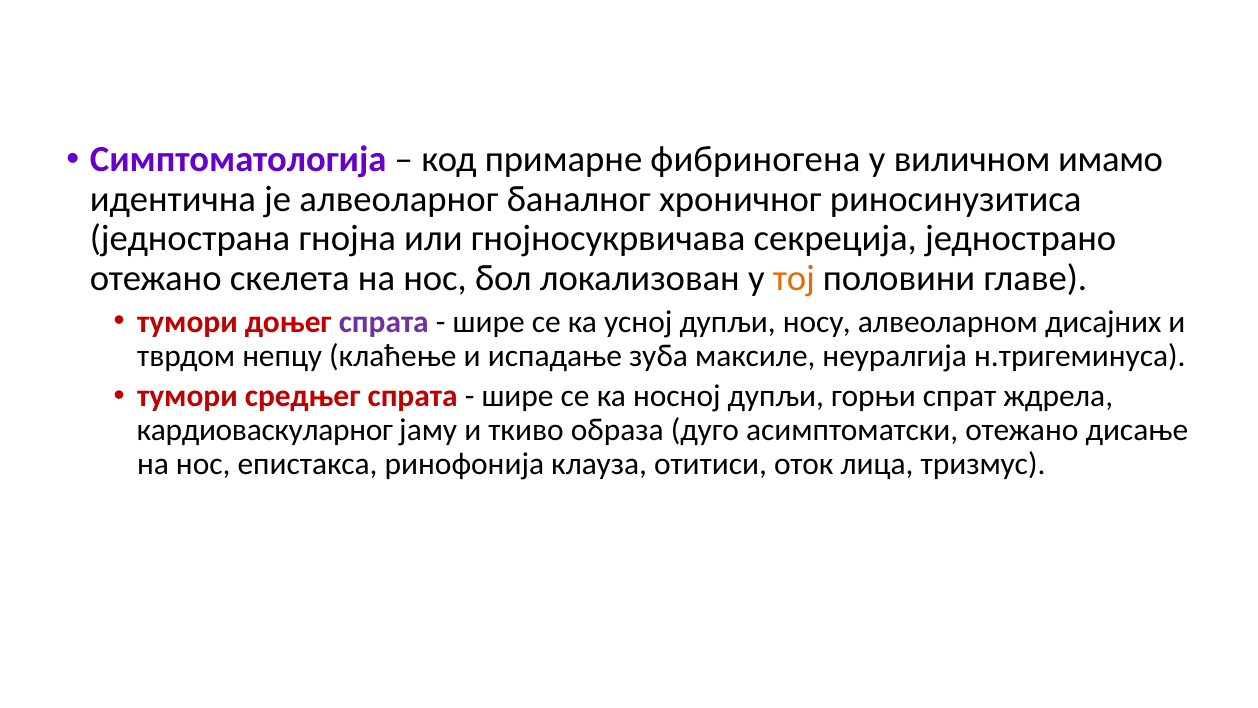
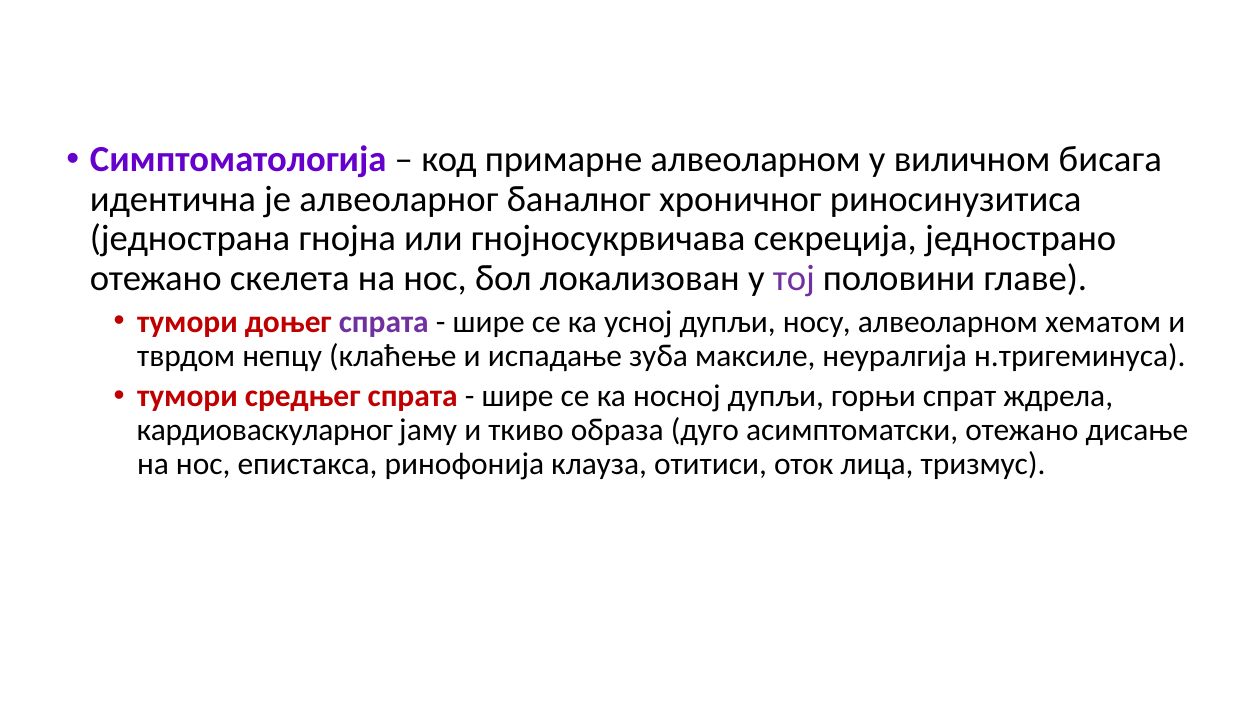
примарне фибриногена: фибриногена -> алвеоларном (756, 159)
имамо: имамо -> бисага (1110, 159)
тој colour: orange -> purple (794, 278)
дисајних: дисајних -> хематом (1103, 321)
